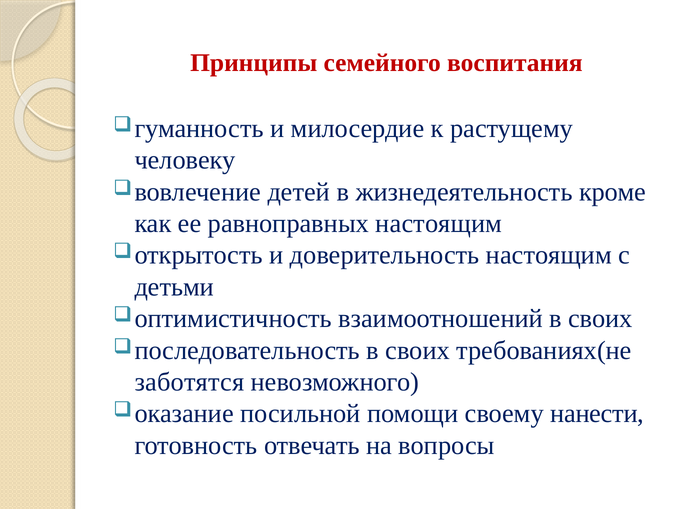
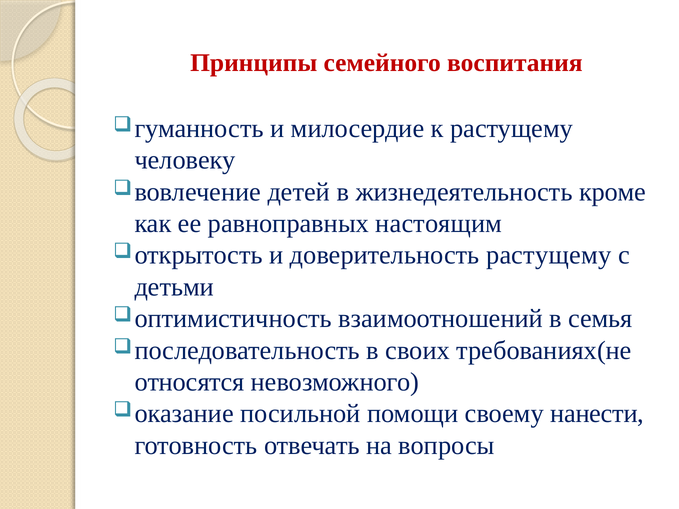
доверительность настоящим: настоящим -> растущему (549, 255)
взаимоотношений в своих: своих -> семья (600, 319)
заботятся: заботятся -> относятся (190, 382)
